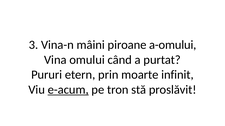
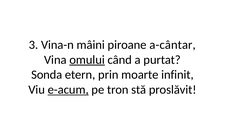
a-omului: a-omului -> a-cântar (173, 45)
omului underline: none -> present (87, 60)
Pururi: Pururi -> Sonda (47, 75)
